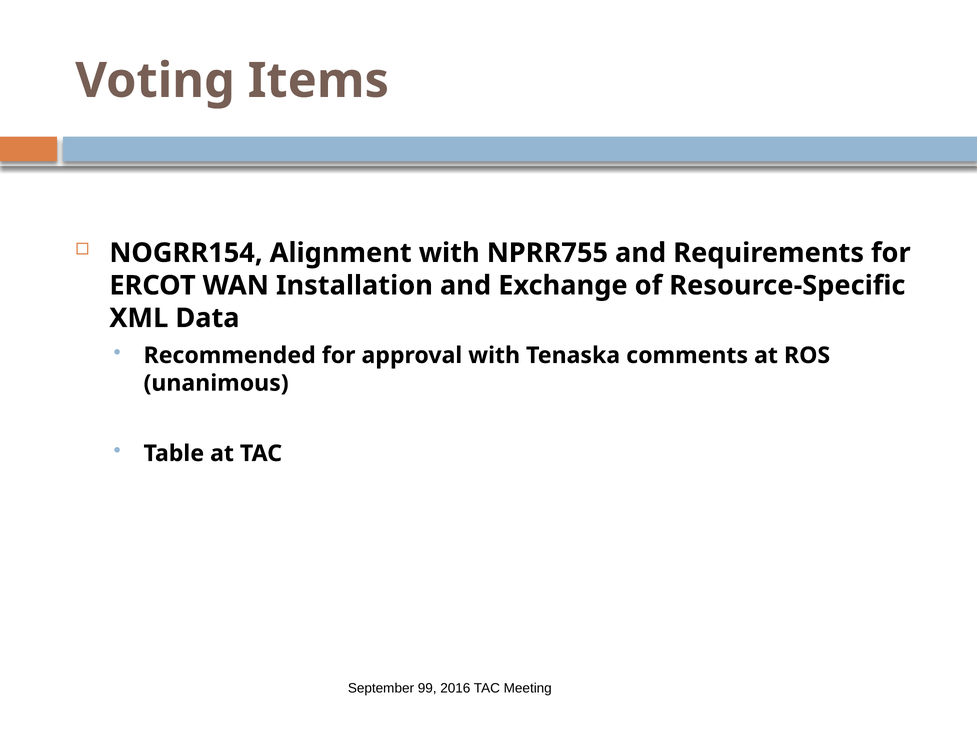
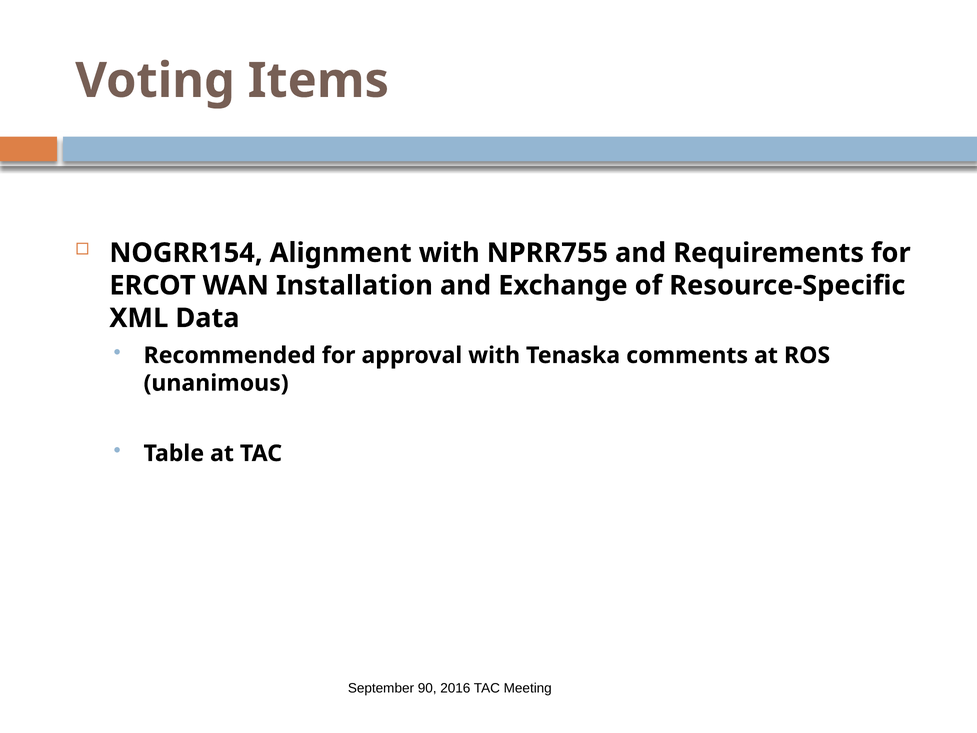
99: 99 -> 90 (427, 688)
